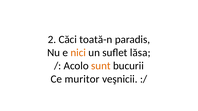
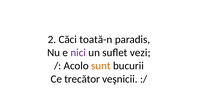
nici colour: orange -> purple (78, 53)
lăsa: lăsa -> vezi (140, 53)
muritor: muritor -> trecător (82, 79)
